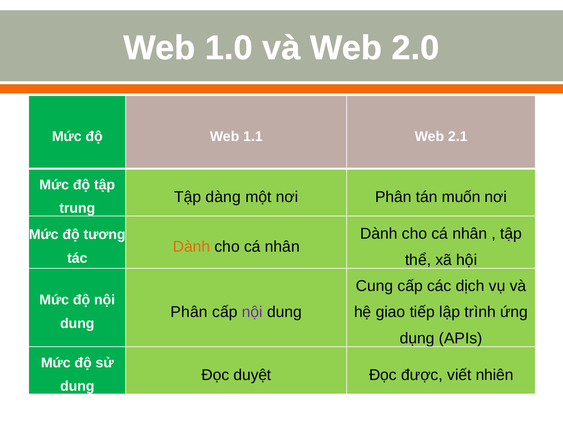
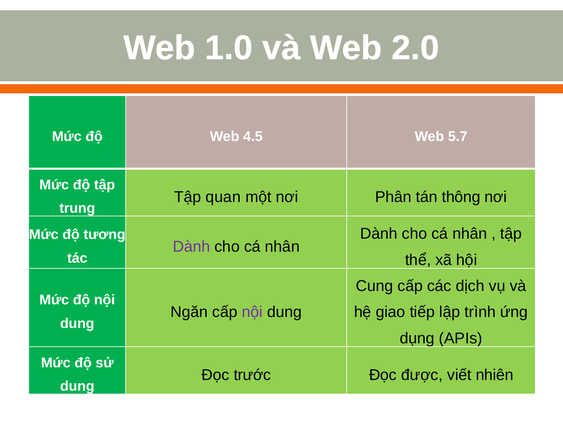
1.1: 1.1 -> 4.5 (253, 137)
2.1: 2.1 -> 5.7 (458, 137)
dàng: dàng -> quan (223, 197)
muốn: muốn -> thông (461, 197)
Dành colour: orange -> purple (191, 247)
Phân: Phân -> Ngăn (189, 312)
duyệt: duyệt -> trước (252, 375)
